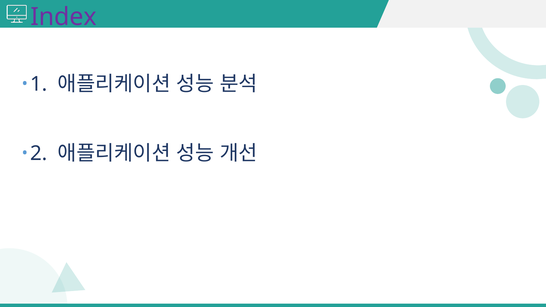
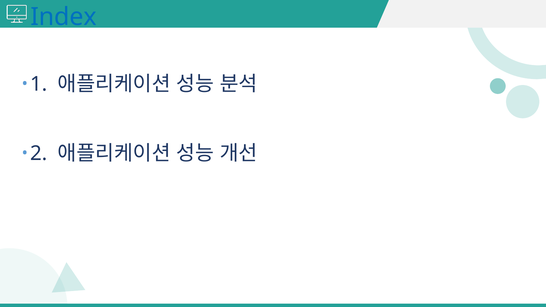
Index colour: purple -> blue (64, 17)
